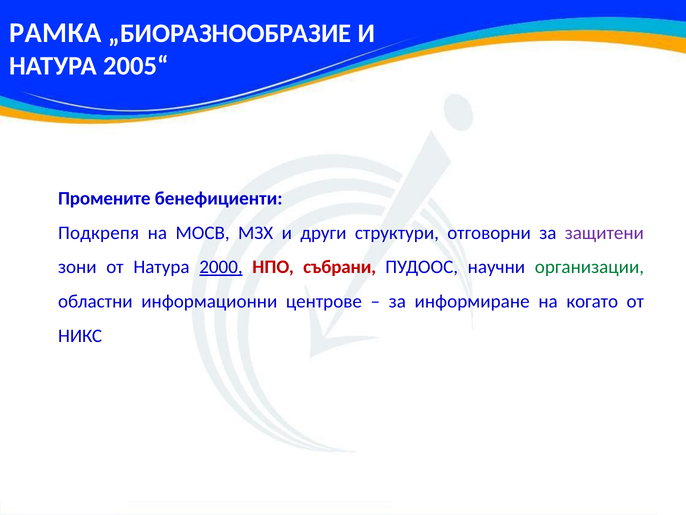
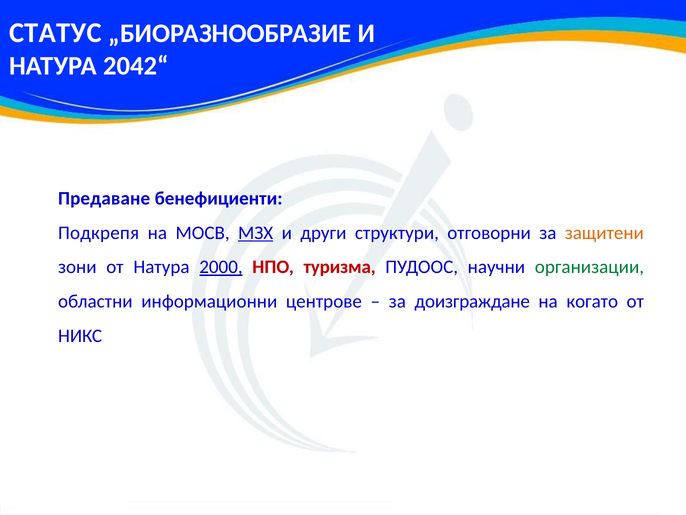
РАМКА: РАМКА -> СТАТУС (55, 33)
2005“: 2005“ -> 2042“ (136, 66)
Промените: Промените -> Предаване (104, 198)
МЗХ underline: none -> present (256, 233)
защитени colour: purple -> orange (604, 233)
събрани: събрани -> туризма (340, 267)
информиране: информиране -> доизграждане (472, 301)
